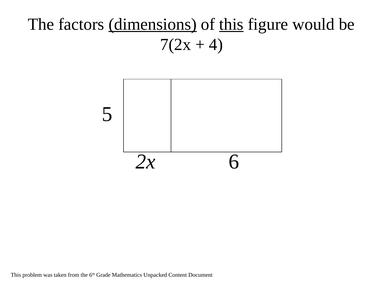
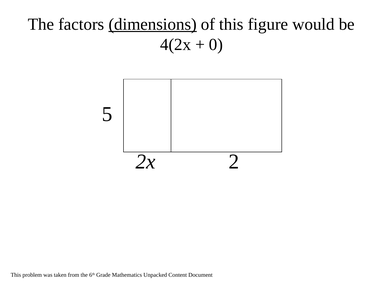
this underline: present -> none (231, 24)
7(2x: 7(2x -> 4(2x (176, 45)
4: 4 -> 0 (216, 45)
6: 6 -> 2 (234, 162)
